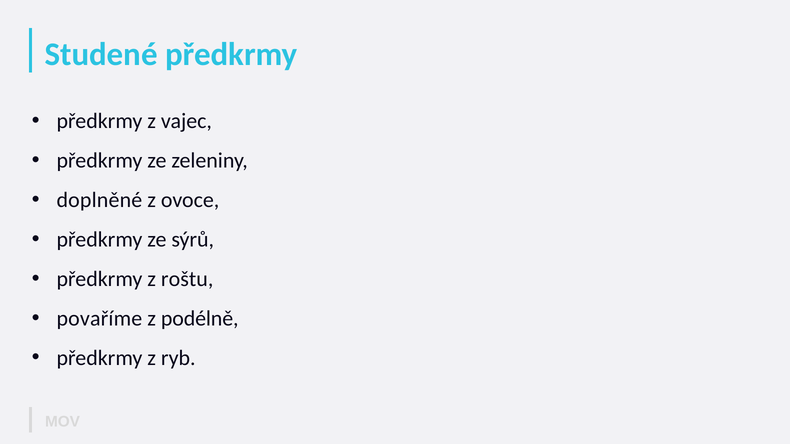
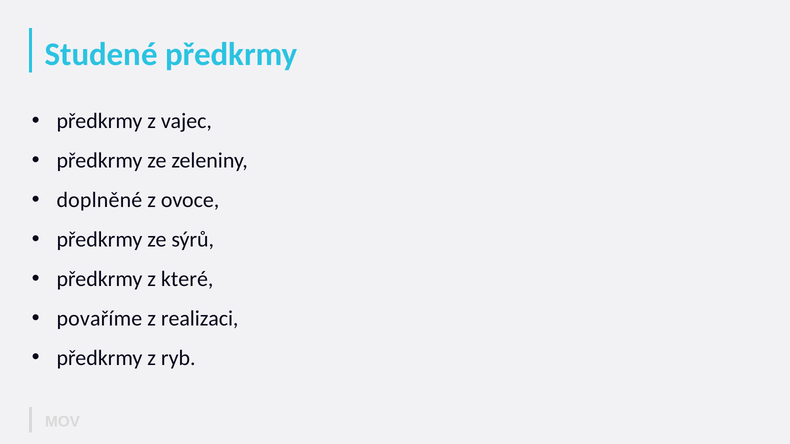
roštu: roštu -> které (187, 279)
podélně: podélně -> realizaci (200, 319)
